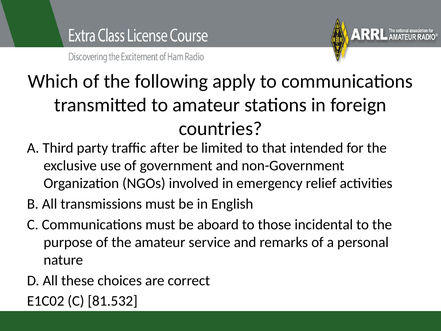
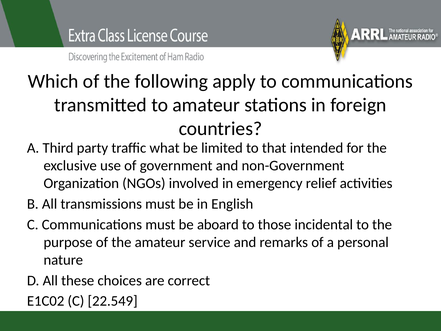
after: after -> what (165, 148)
81.532: 81.532 -> 22.549 (113, 301)
